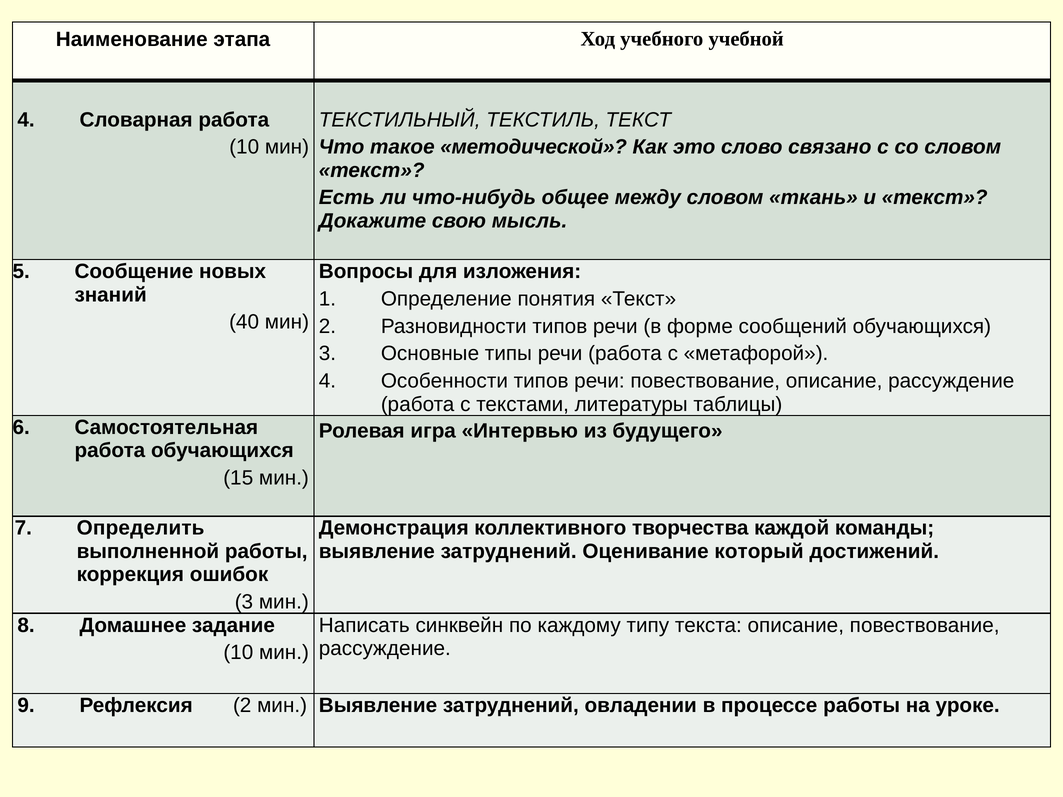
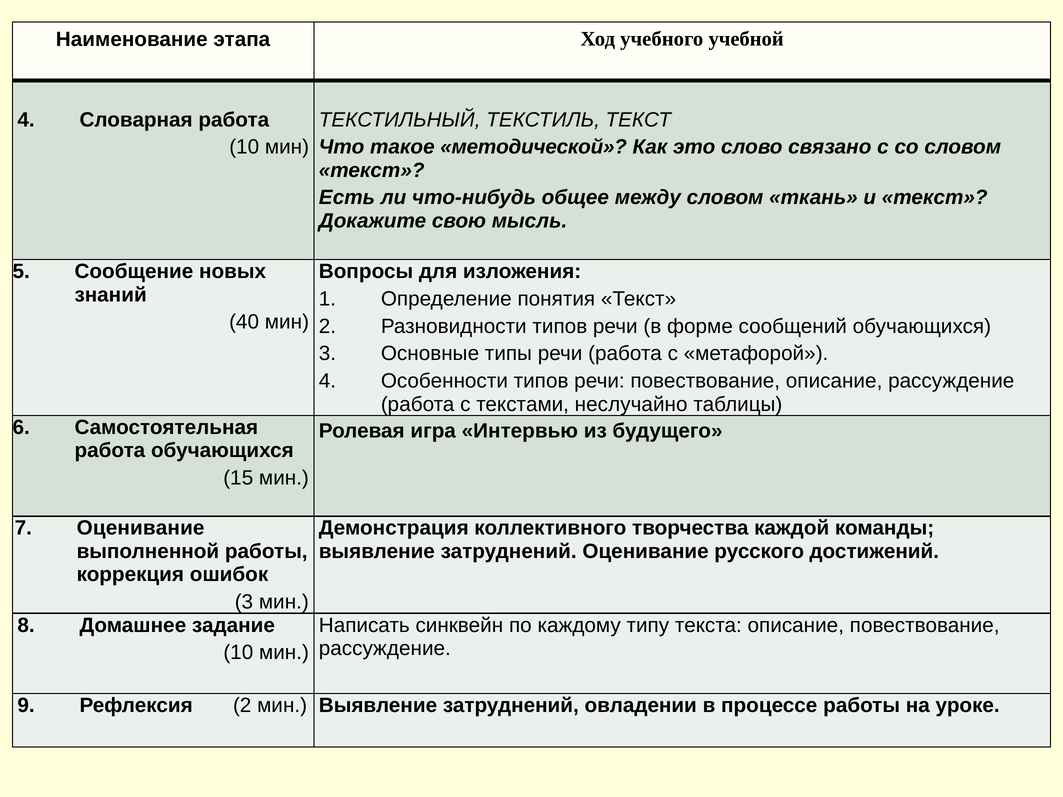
литературы: литературы -> неслучайно (631, 404)
Определить: Определить -> Оценивание (141, 528)
который: который -> русского (759, 552)
